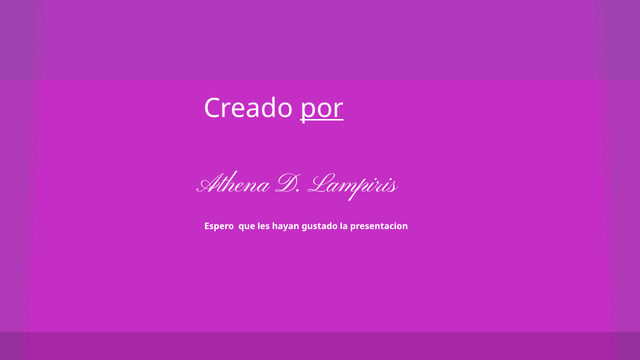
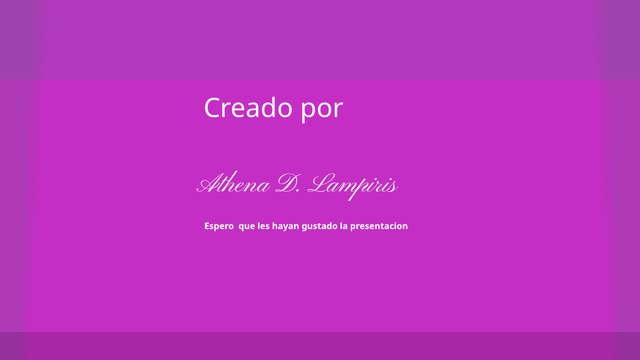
por underline: present -> none (322, 108)
